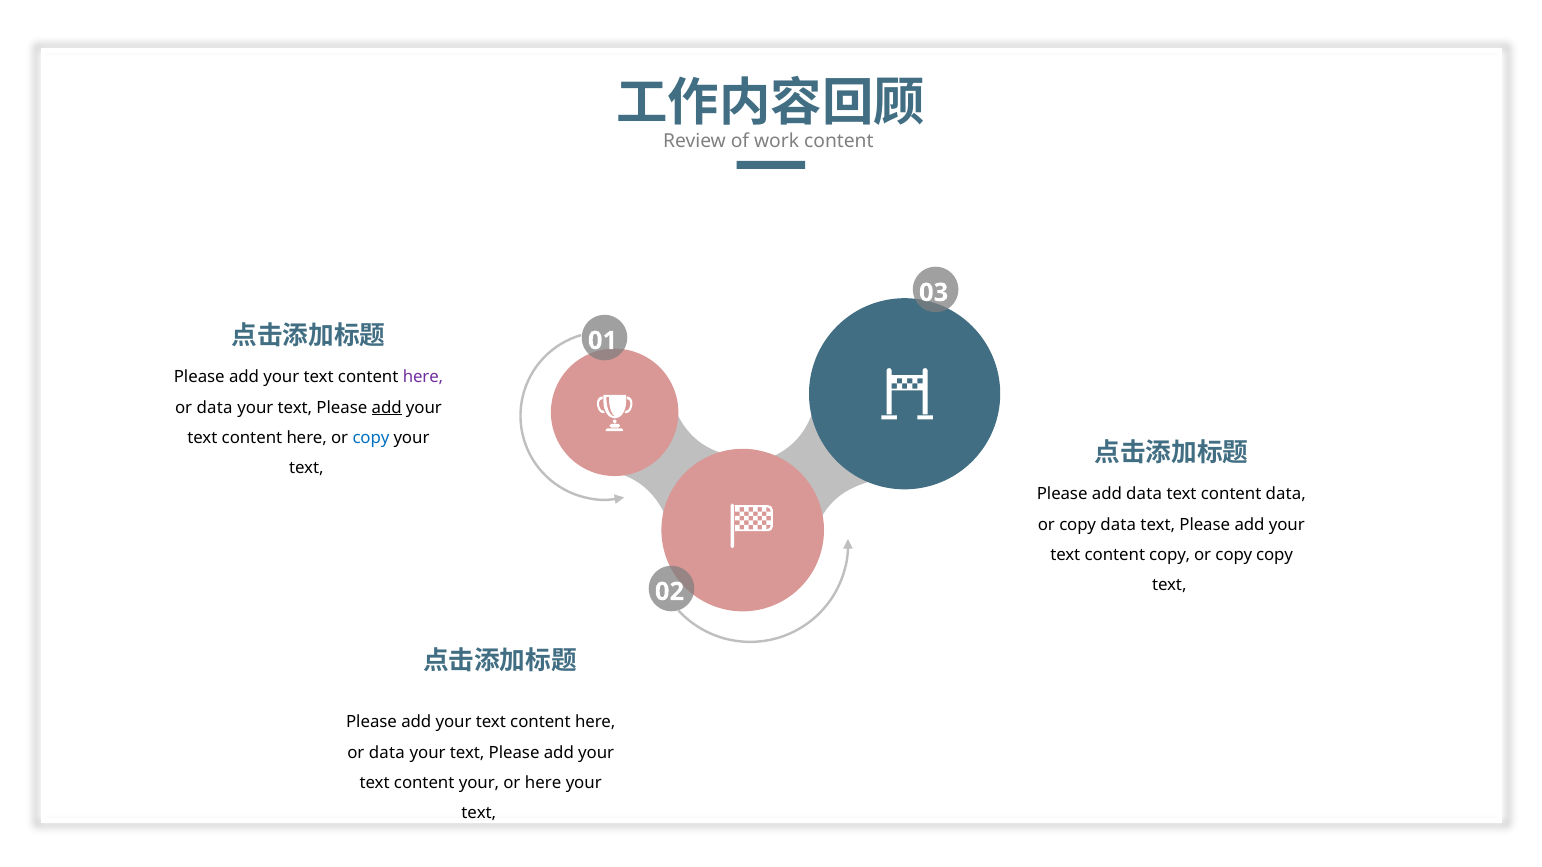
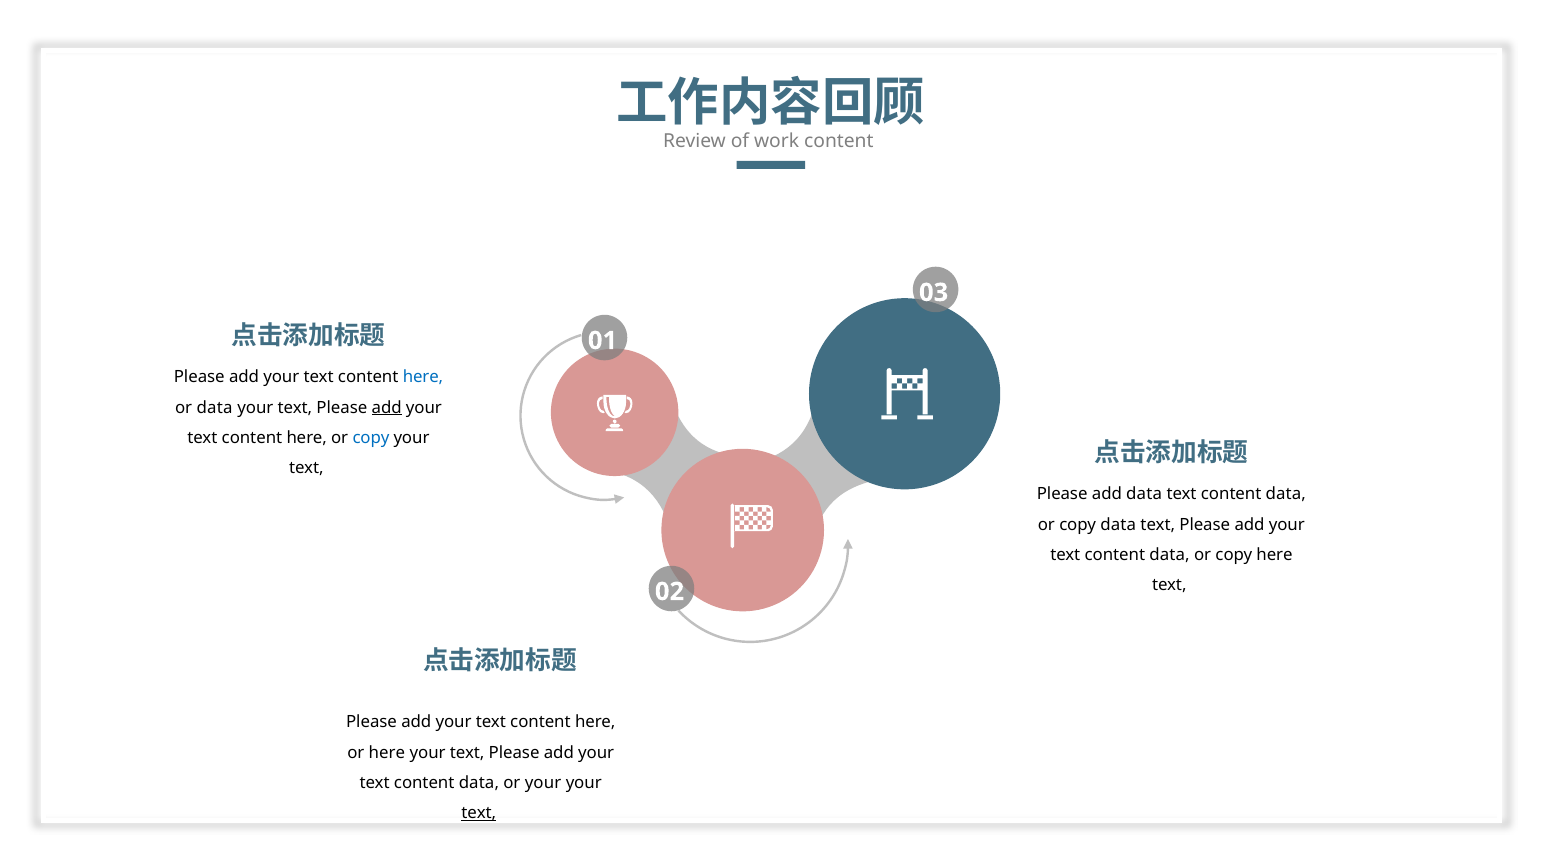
here colour: purple -> blue (423, 378)
copy: copy -> data (1170, 555)
copy copy: copy -> here (1274, 555)
data: data -> here (387, 753)
your: your -> data (479, 783)
or here: here -> your (543, 783)
text underline: none -> present (479, 814)
